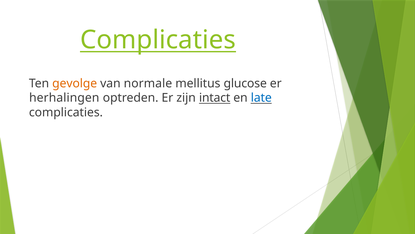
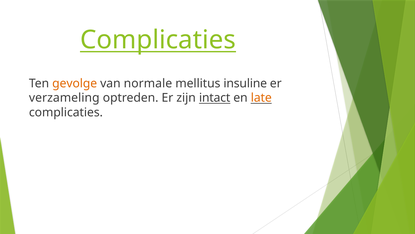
glucose: glucose -> insuline (245, 83)
herhalingen: herhalingen -> verzameling (64, 98)
late colour: blue -> orange (261, 98)
